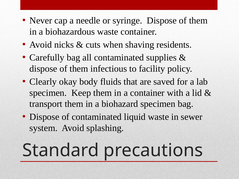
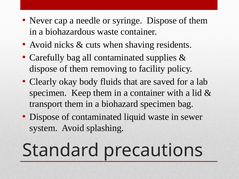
infectious: infectious -> removing (109, 69)
